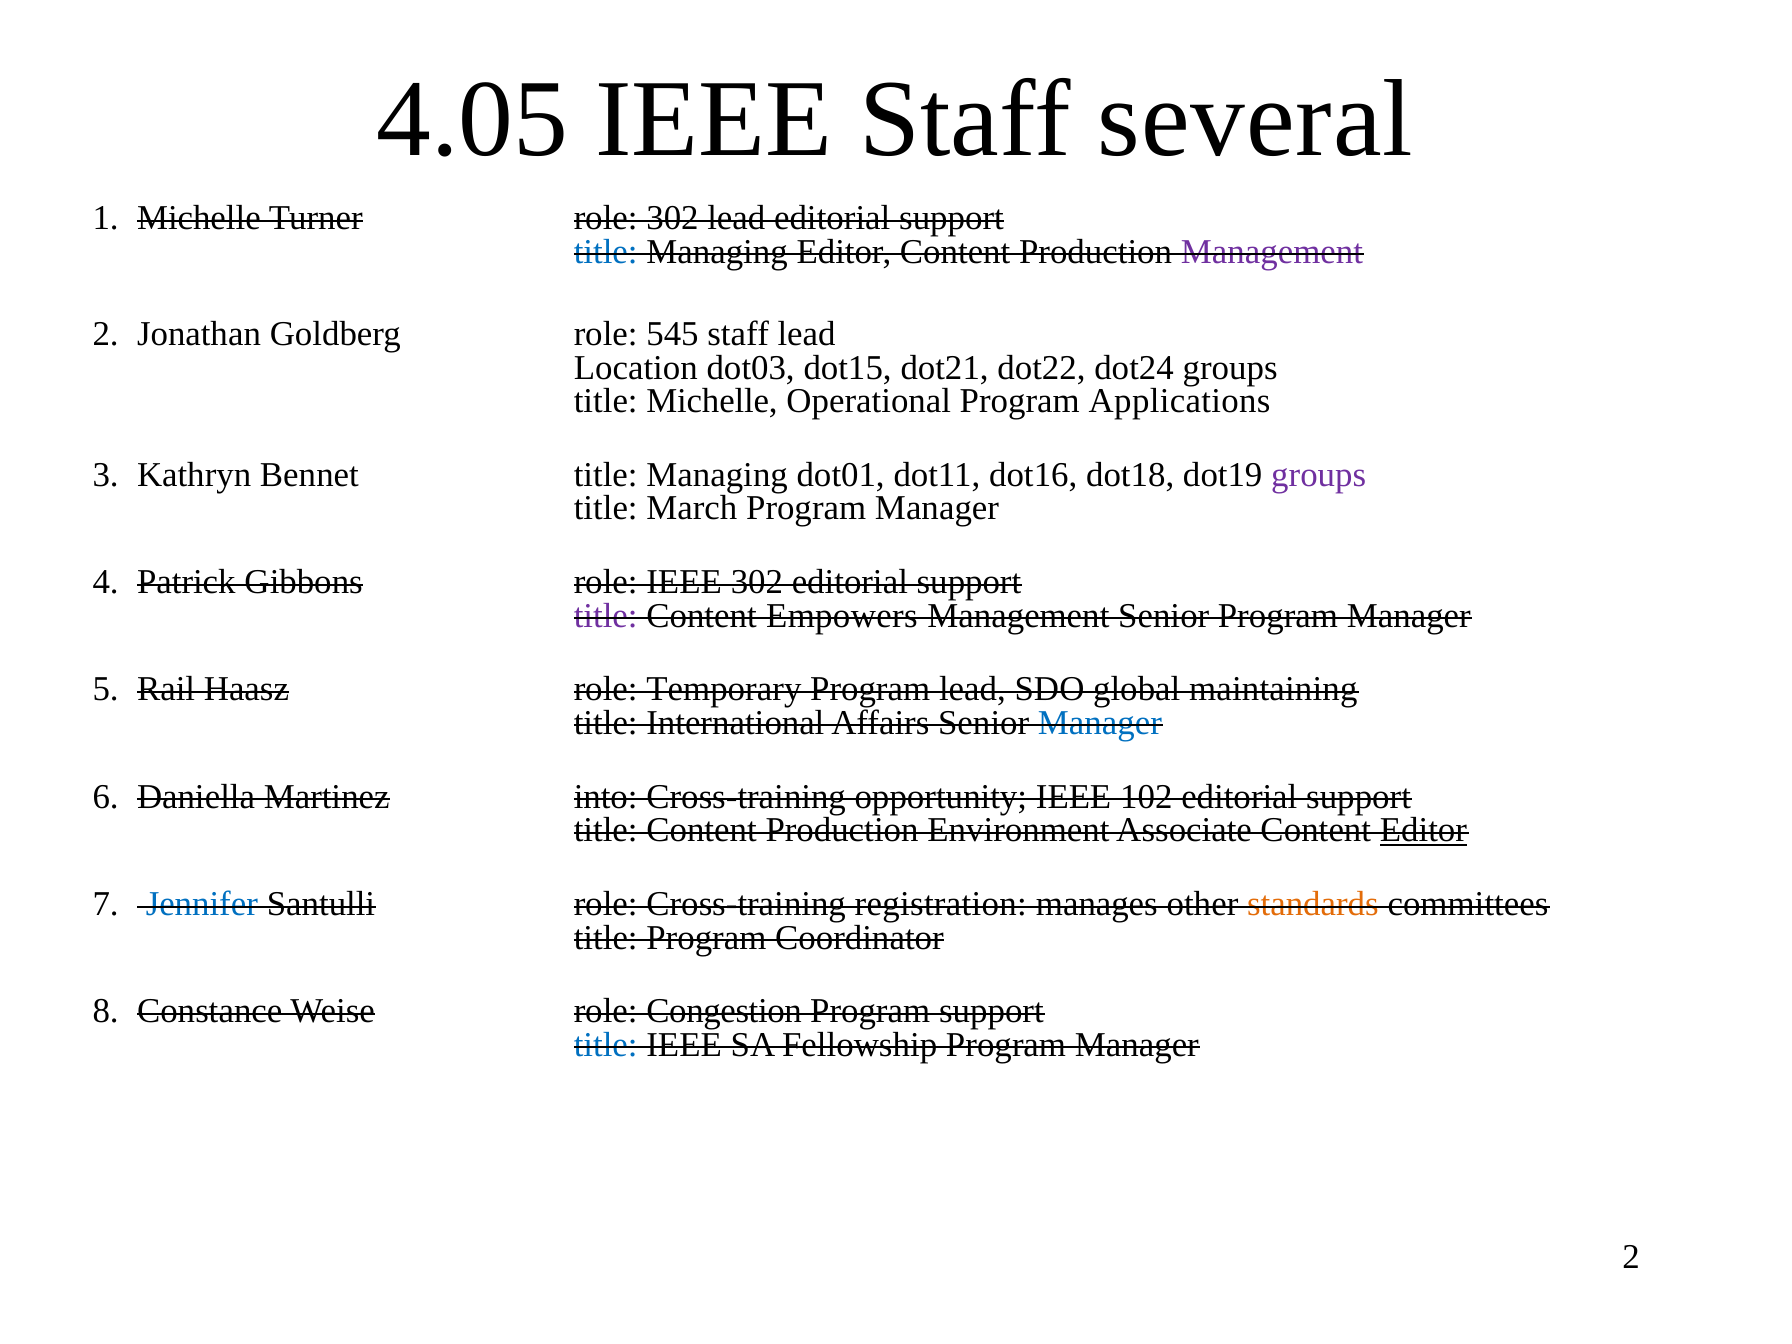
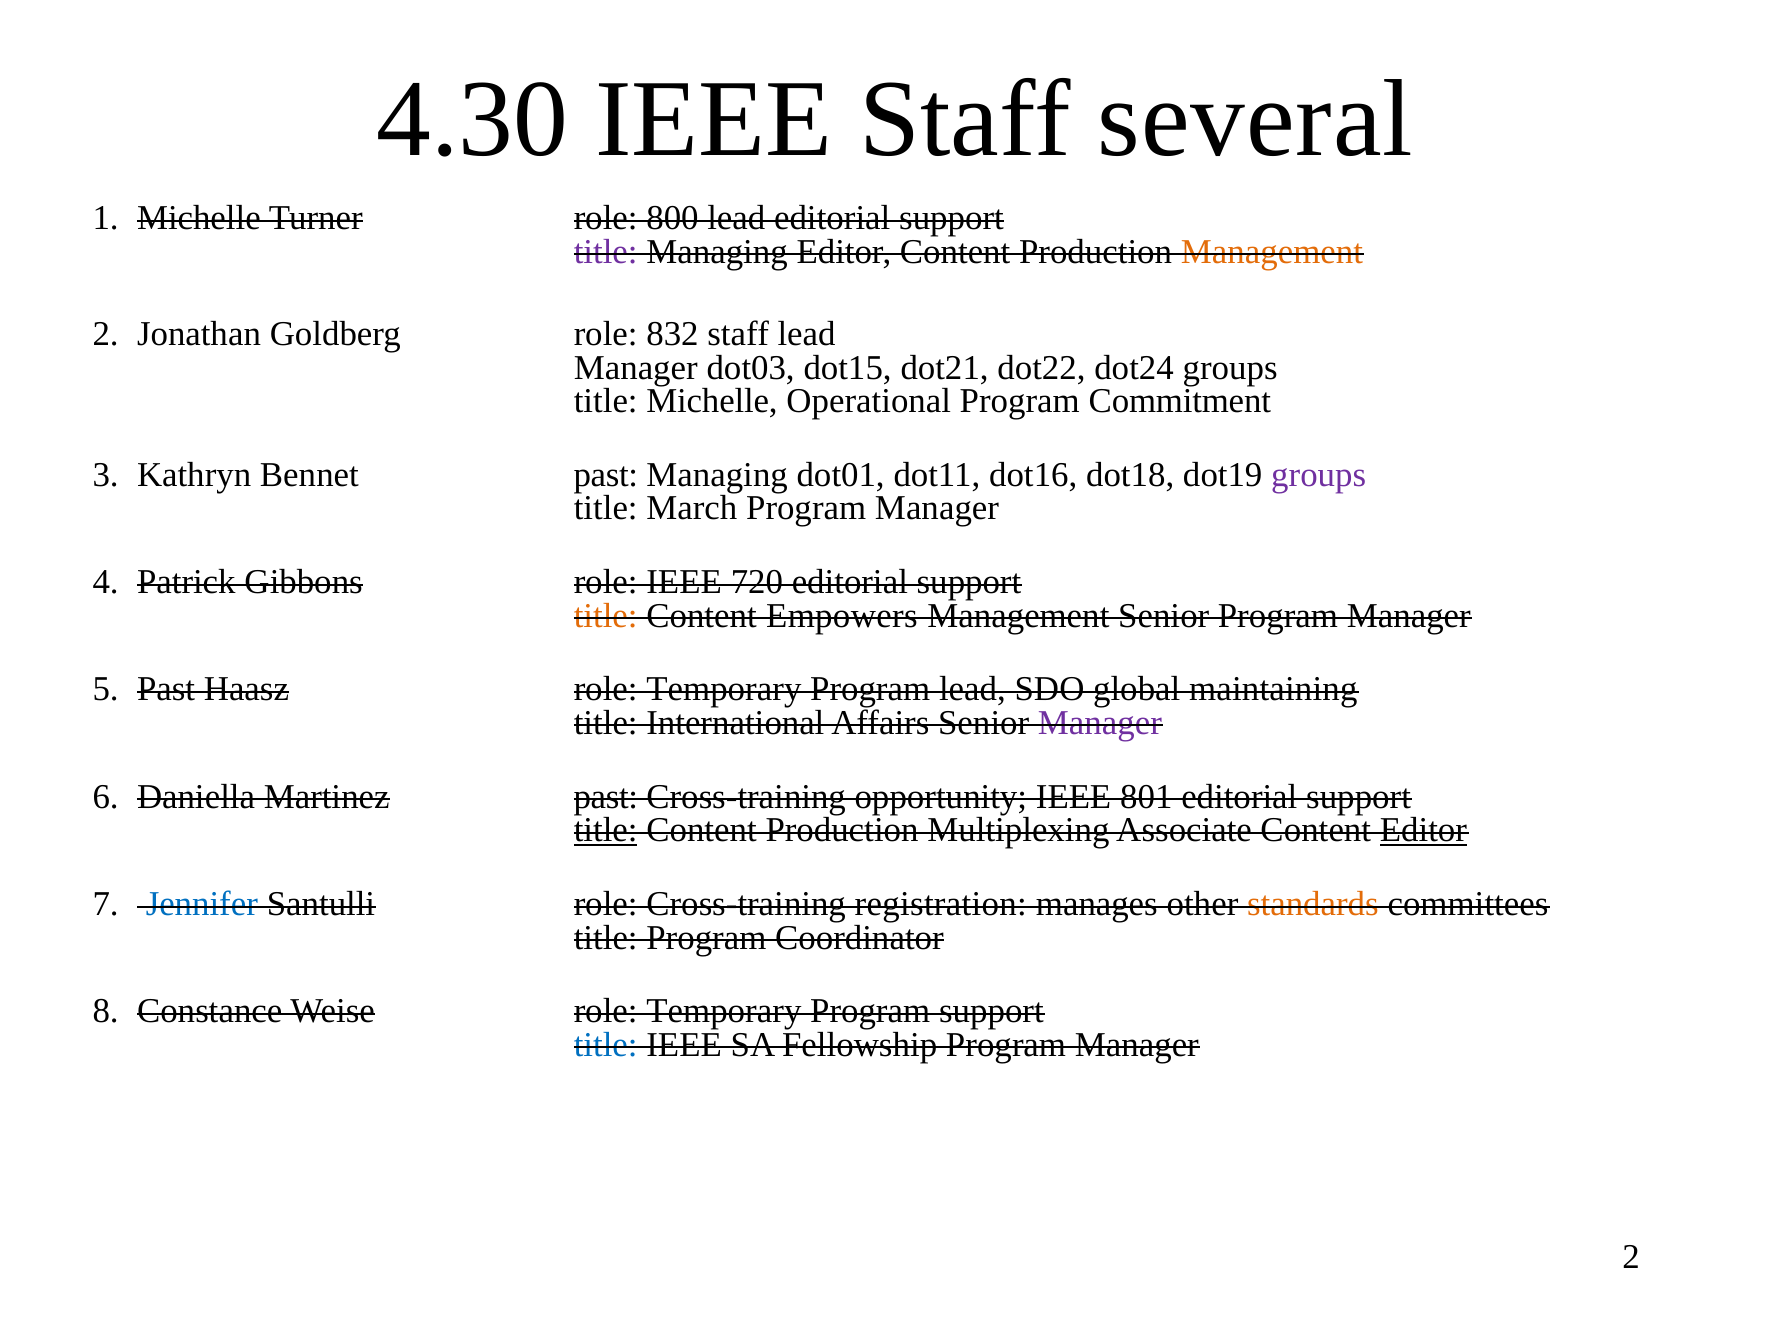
4.05: 4.05 -> 4.30 (472, 120)
role 302: 302 -> 800 (672, 218)
title colour: blue -> purple (606, 252)
Management colour: purple -> orange (1272, 252)
545: 545 -> 832 (672, 334)
Location: Location -> Manager (636, 368)
Applications: Applications -> Commitment (1180, 401)
Bennet title: title -> past (606, 475)
IEEE 302: 302 -> 720 (757, 582)
title colour: purple -> orange (606, 616)
Rail: Rail -> Past (166, 689)
Manager colour: blue -> purple (1100, 723)
Martinez into: into -> past (606, 797)
102: 102 -> 801 (1146, 797)
title underline: none -> present (606, 830)
Environment: Environment -> Multiplexing (1018, 830)
Weise role Congestion: Congestion -> Temporary (724, 1011)
